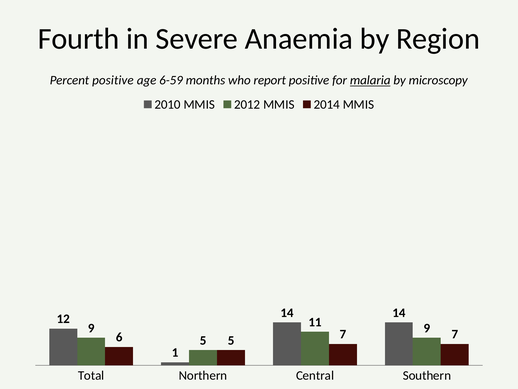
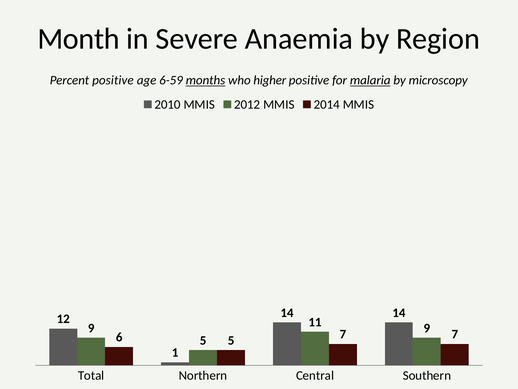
Fourth: Fourth -> Month (79, 39)
months underline: none -> present (205, 80)
report: report -> higher (270, 80)
